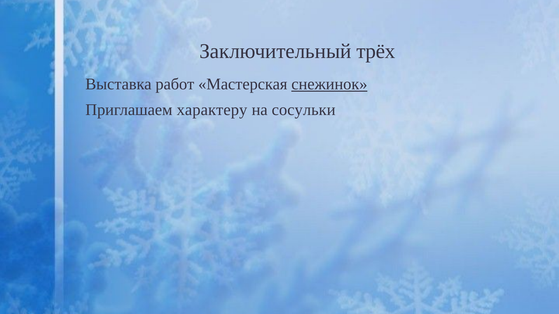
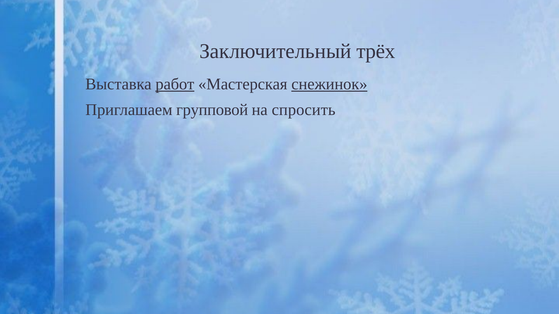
работ underline: none -> present (175, 84)
характеру: характеру -> групповой (212, 110)
сосульки: сосульки -> спросить (304, 110)
